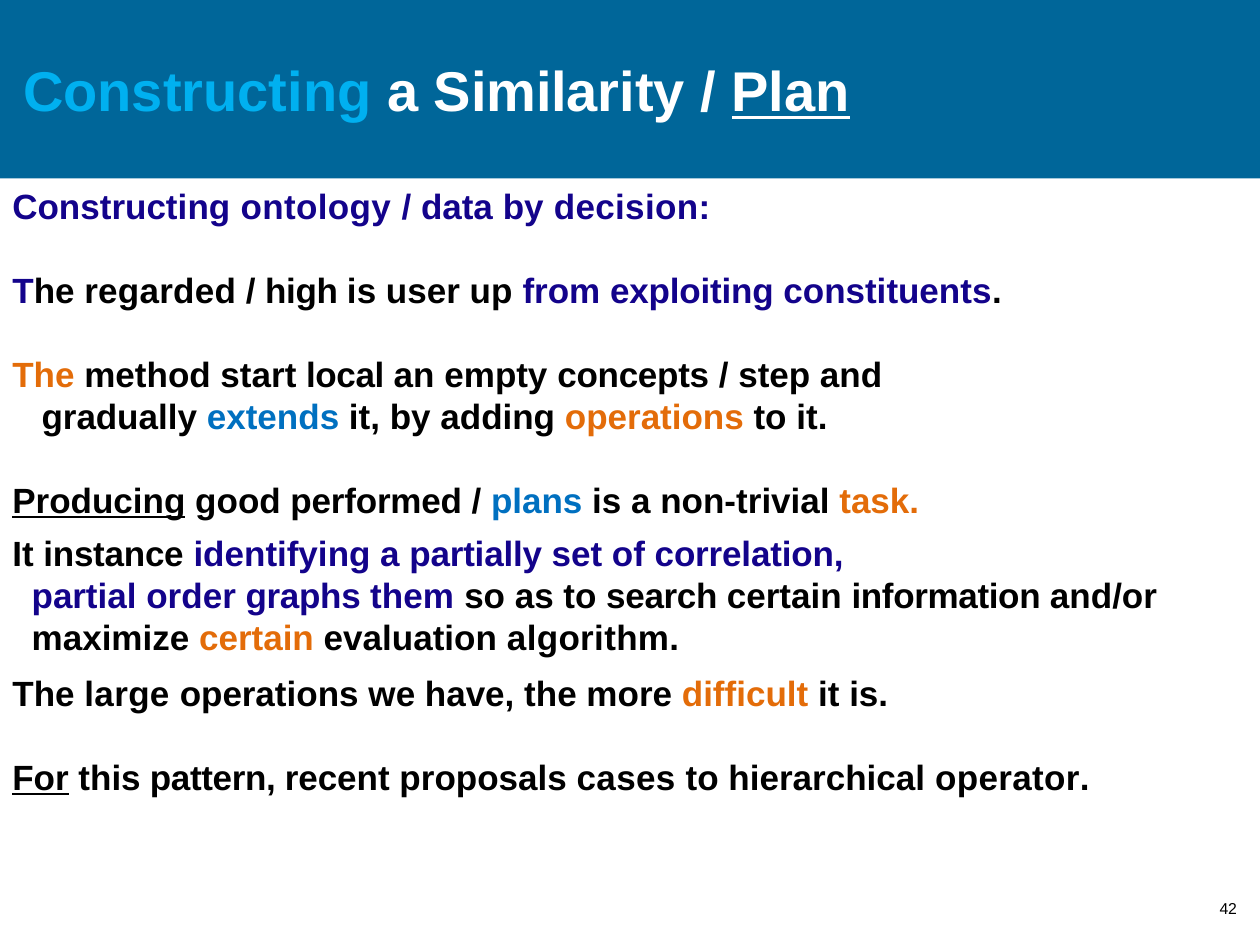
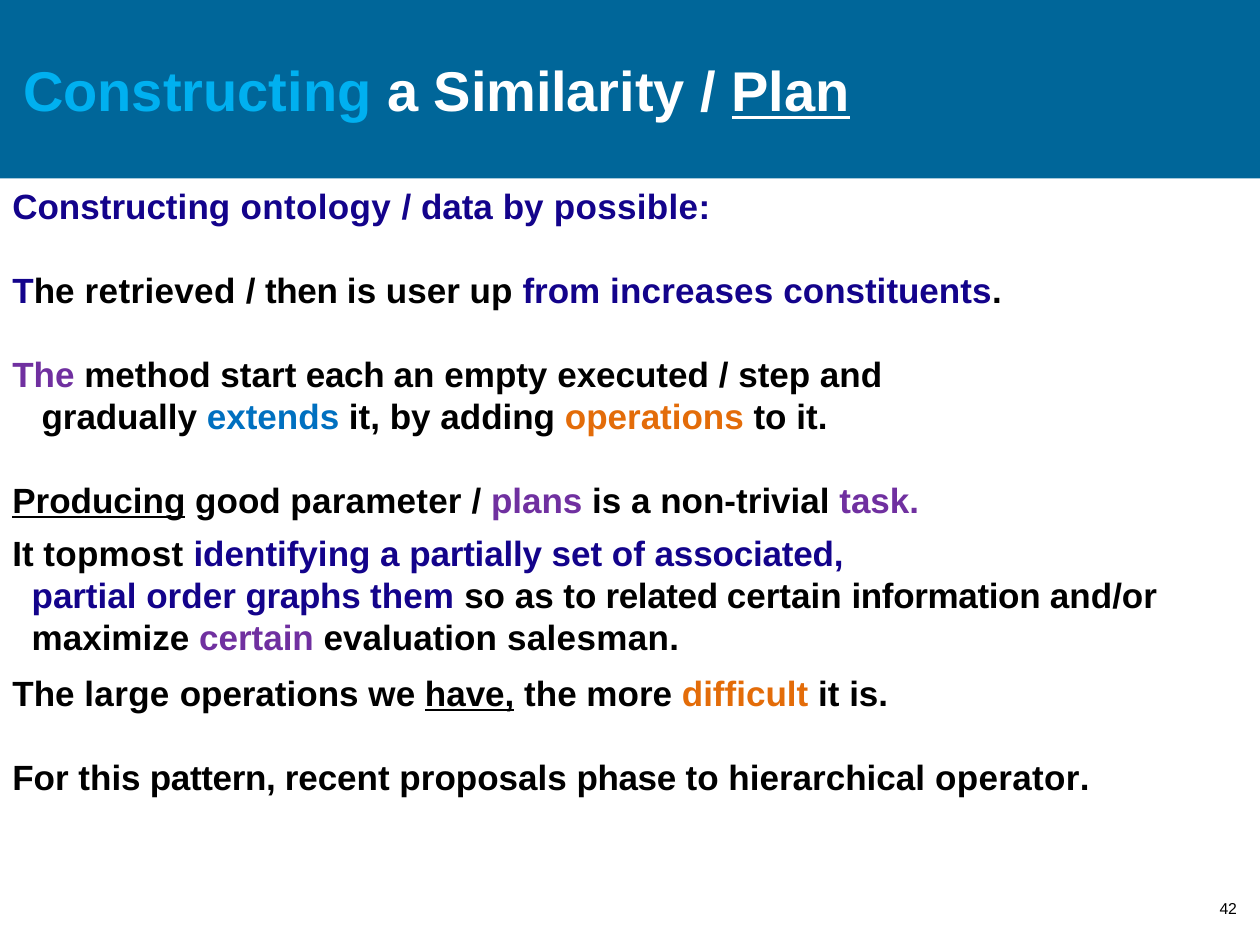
decision: decision -> possible (632, 208)
regarded: regarded -> retrieved (160, 292)
high: high -> then (302, 292)
exploiting: exploiting -> increases (692, 292)
The colour: orange -> purple (43, 376)
local: local -> each (345, 376)
concepts: concepts -> executed (633, 376)
performed: performed -> parameter (376, 502)
plans colour: blue -> purple (537, 502)
task colour: orange -> purple (879, 502)
instance: instance -> topmost (113, 555)
correlation: correlation -> associated (749, 555)
search: search -> related (662, 597)
certain colour: orange -> purple (256, 639)
algorithm: algorithm -> salesman (593, 639)
have underline: none -> present (470, 695)
For underline: present -> none (41, 779)
cases: cases -> phase (626, 779)
